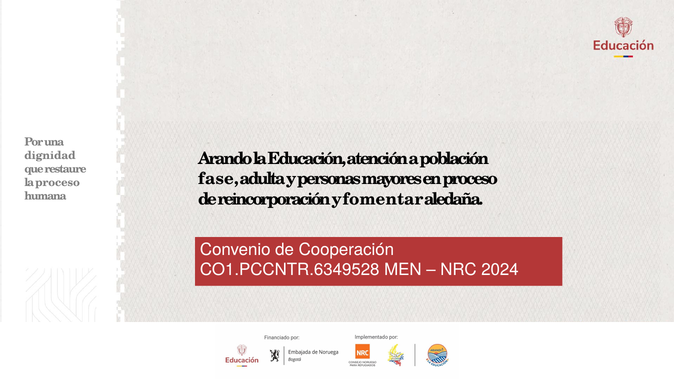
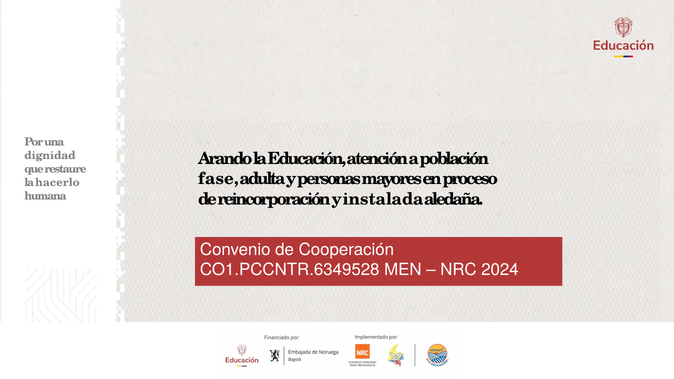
la proceso: proceso -> hacerlo (57, 183)
fomentar: fomentar -> instalada (383, 199)
